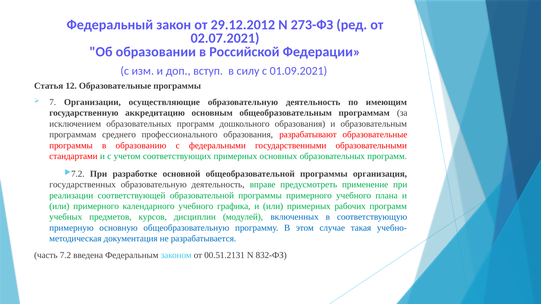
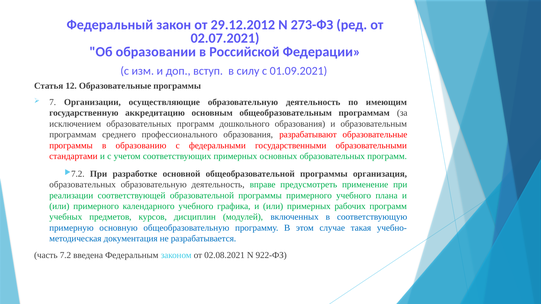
государственных: государственных -> образовательных (83, 185)
00.51.2131: 00.51.2131 -> 02.08.2021 (224, 255)
832-ФЗ: 832-ФЗ -> 922-ФЗ (271, 255)
